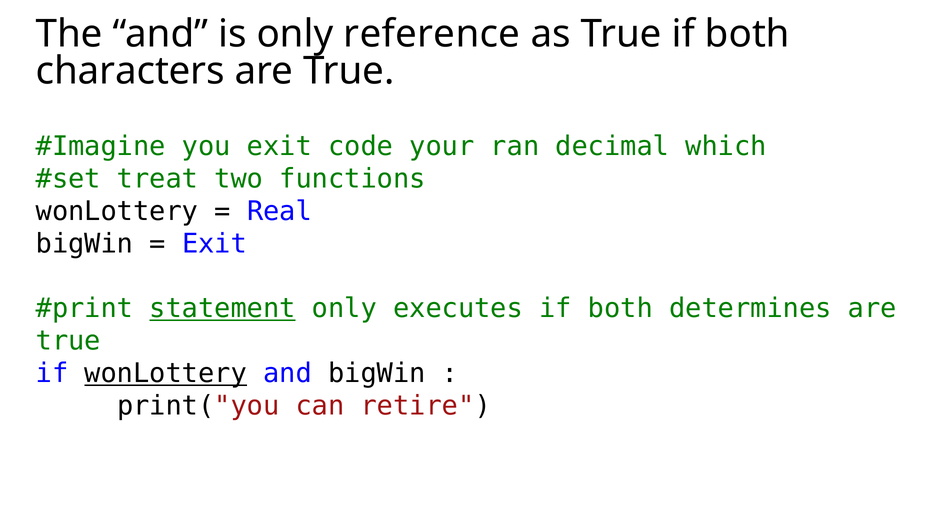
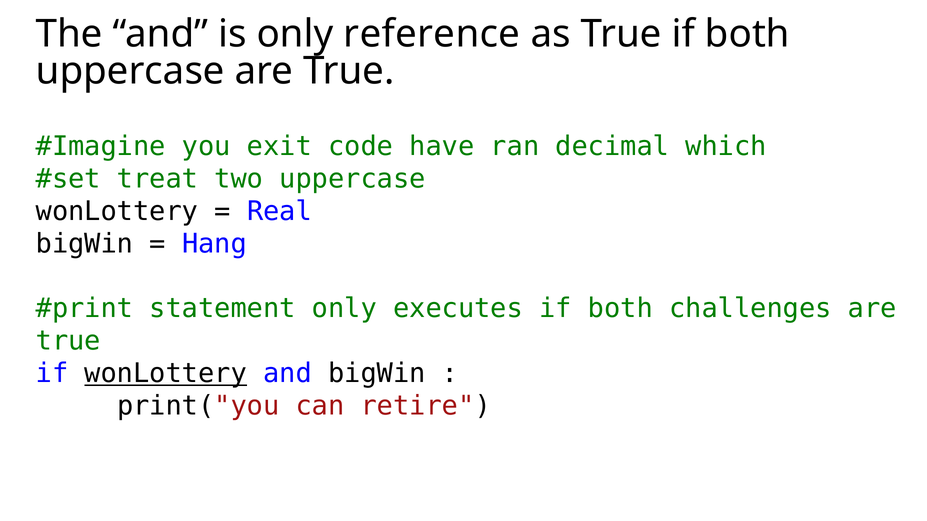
characters: characters -> uppercase (130, 71)
your: your -> have (442, 147)
two functions: functions -> uppercase (353, 179)
Exit: Exit -> Hang (215, 244)
statement underline: present -> none (223, 309)
determines: determines -> challenges (750, 309)
